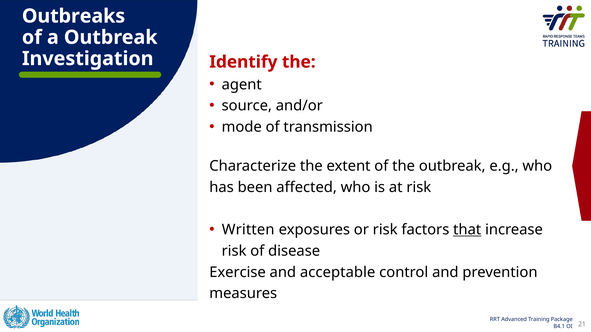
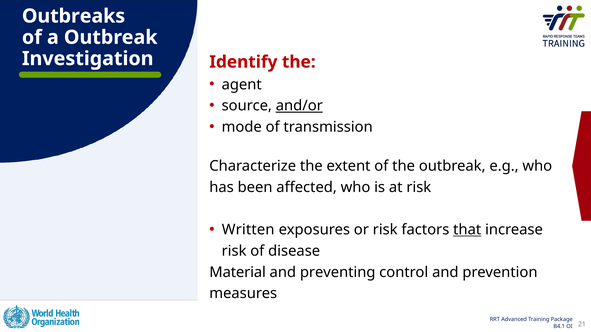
and/or underline: none -> present (299, 106)
Exercise: Exercise -> Material (238, 273)
acceptable: acceptable -> preventing (338, 273)
